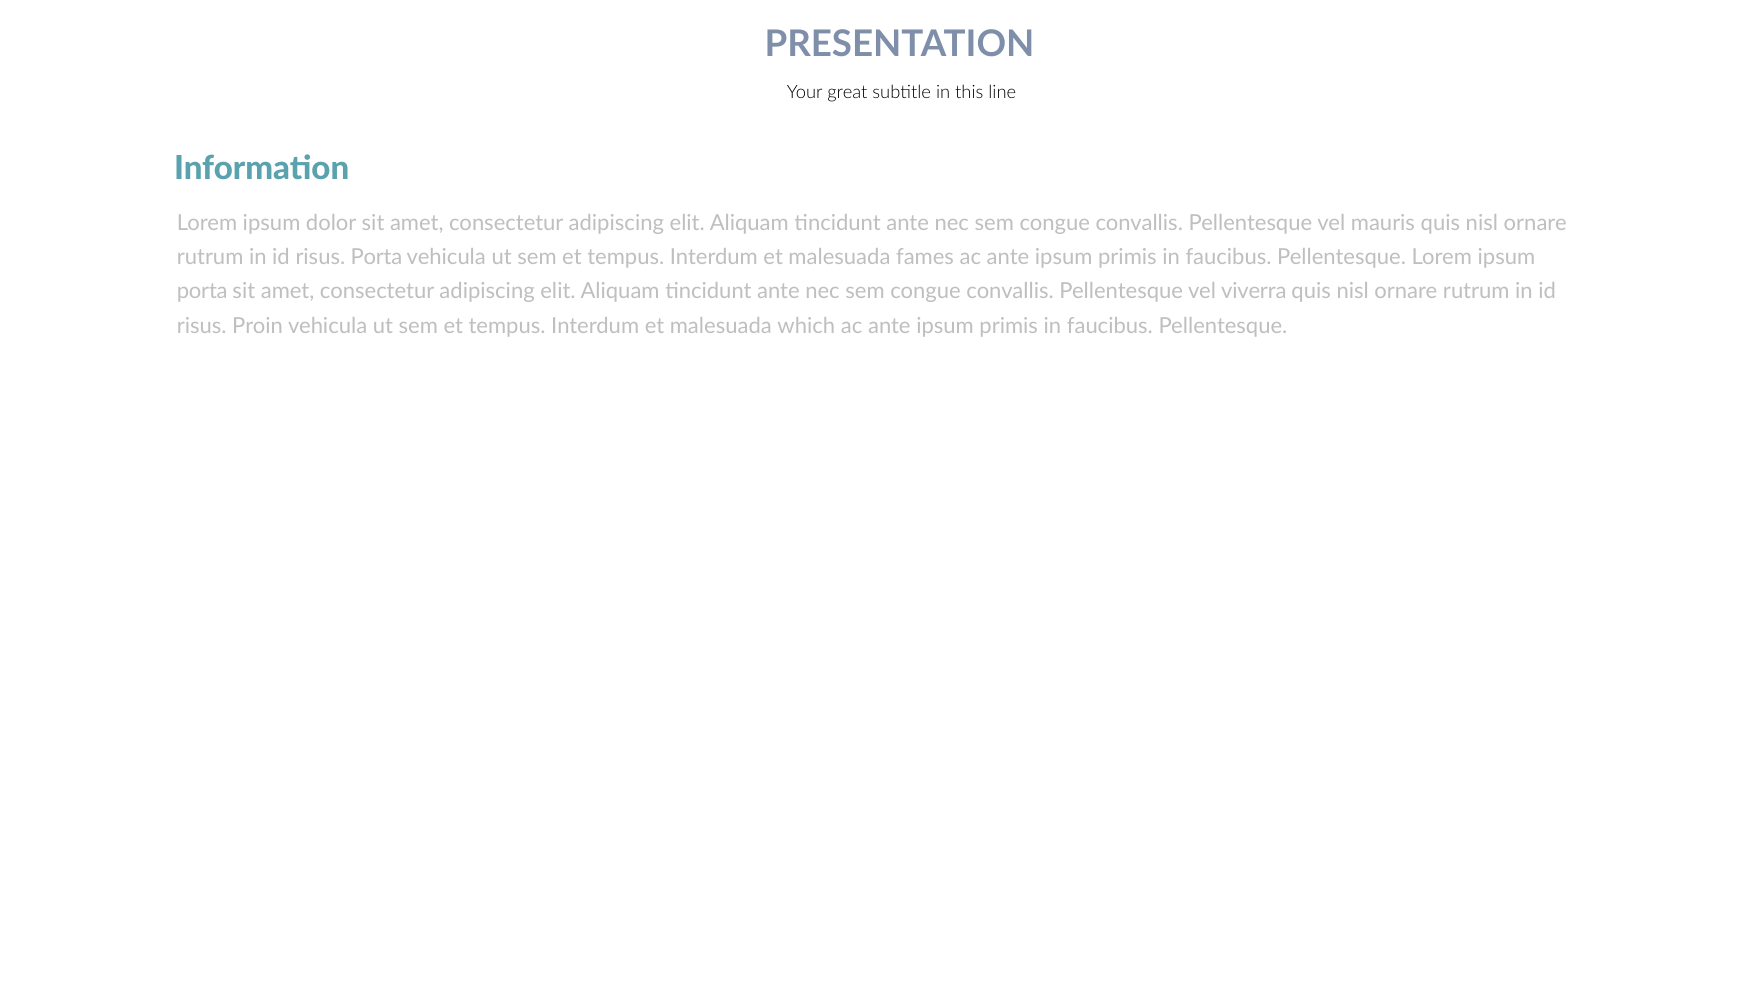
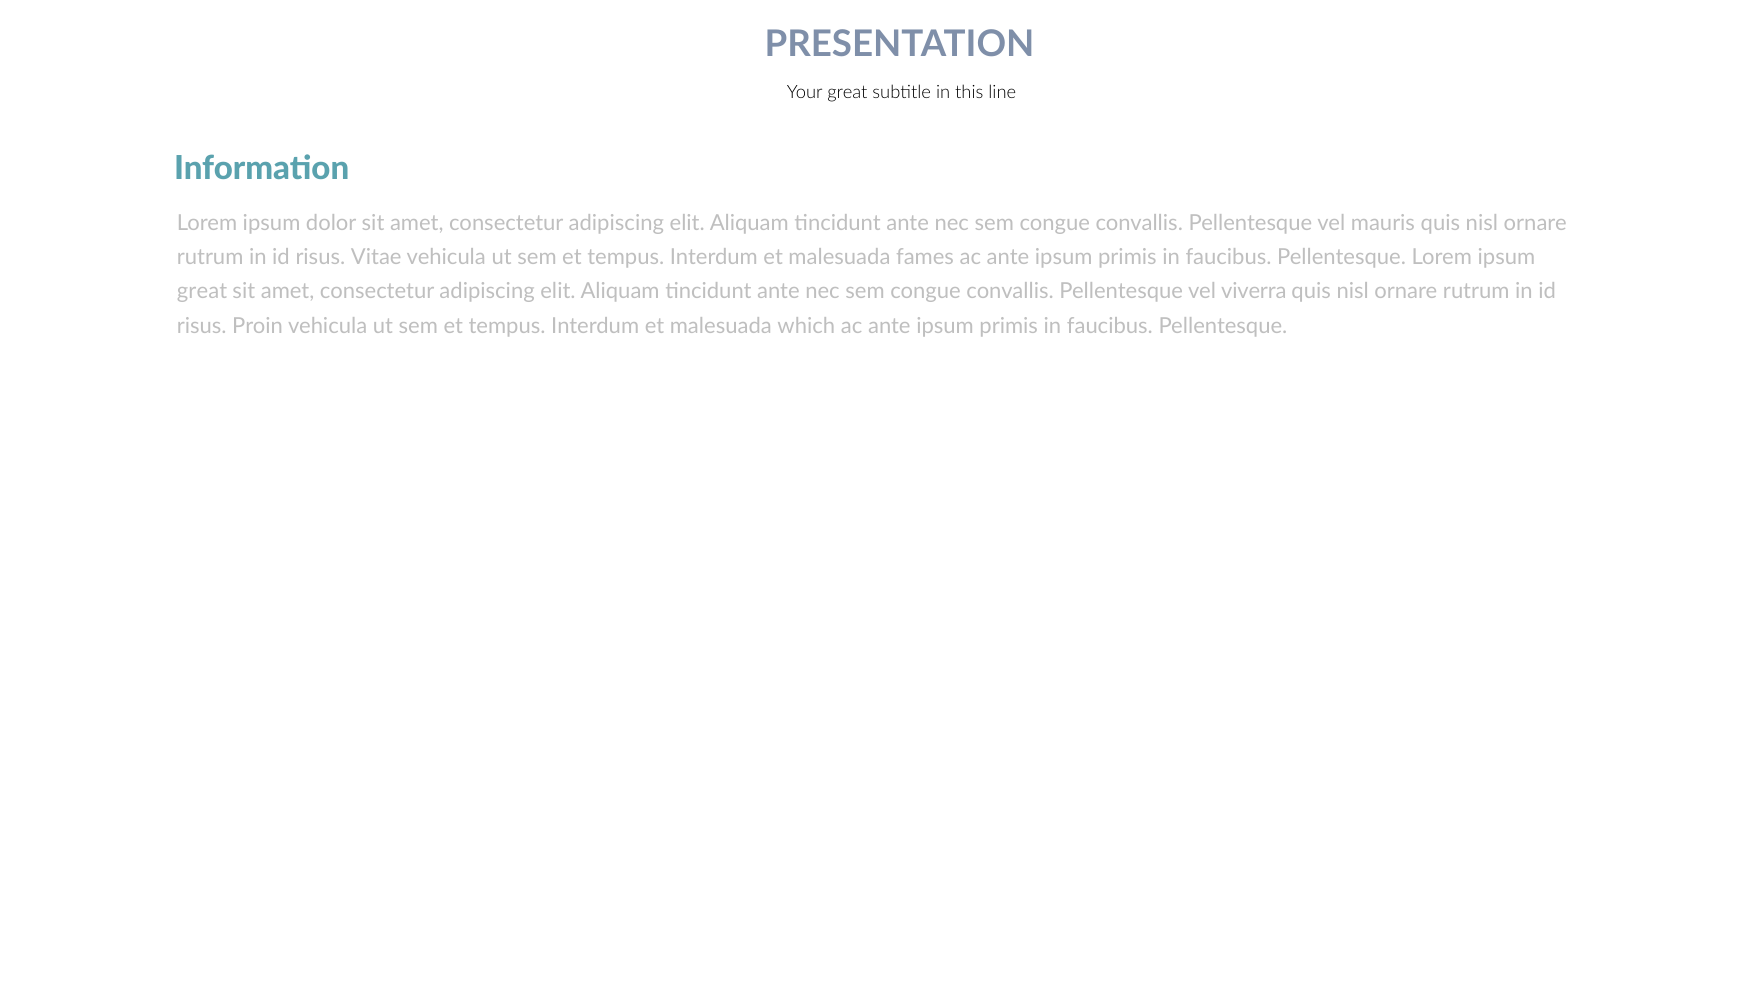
risus Porta: Porta -> Vitae (376, 257)
porta: porta -> great (202, 292)
